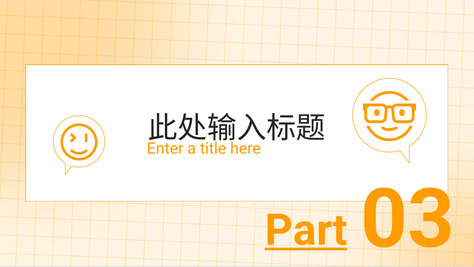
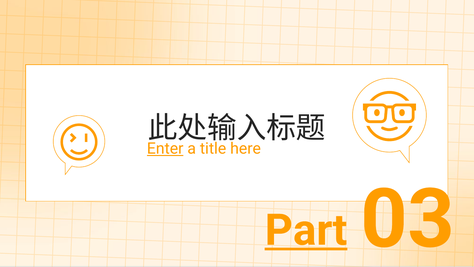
Enter underline: none -> present (165, 148)
